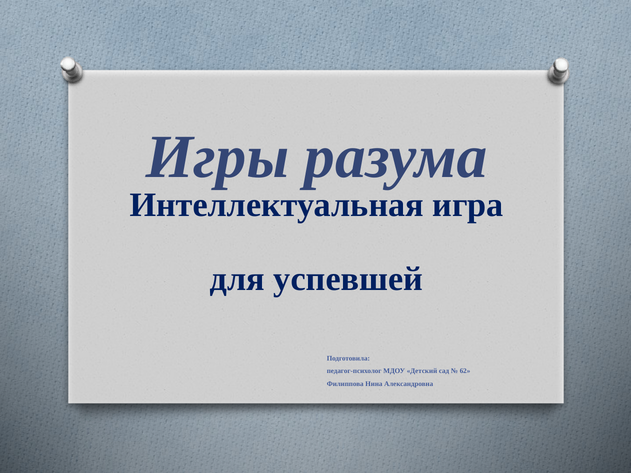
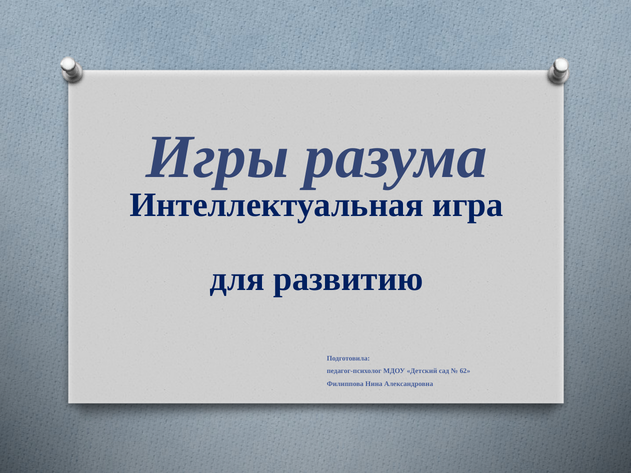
успевшей: успевшей -> развитию (348, 279)
